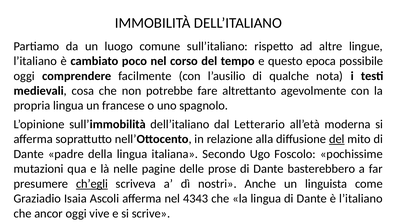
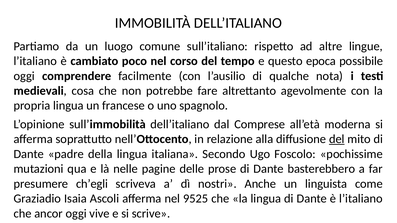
Letterario: Letterario -> Comprese (260, 124)
ch’egli underline: present -> none (92, 184)
4343: 4343 -> 9525 (196, 199)
